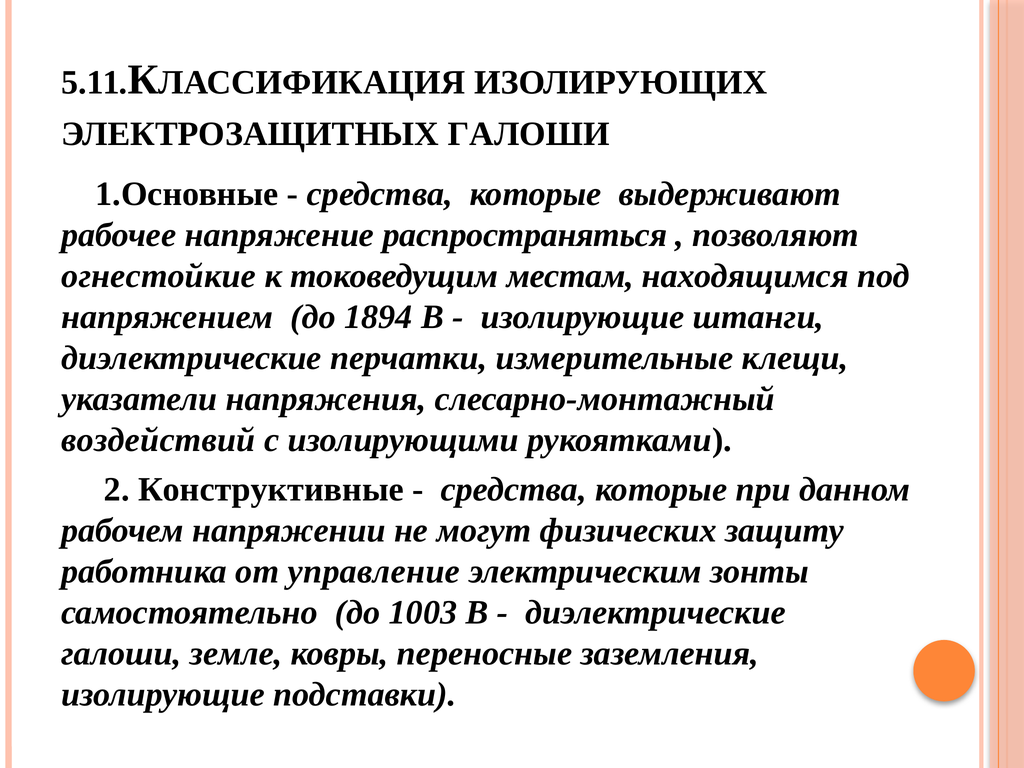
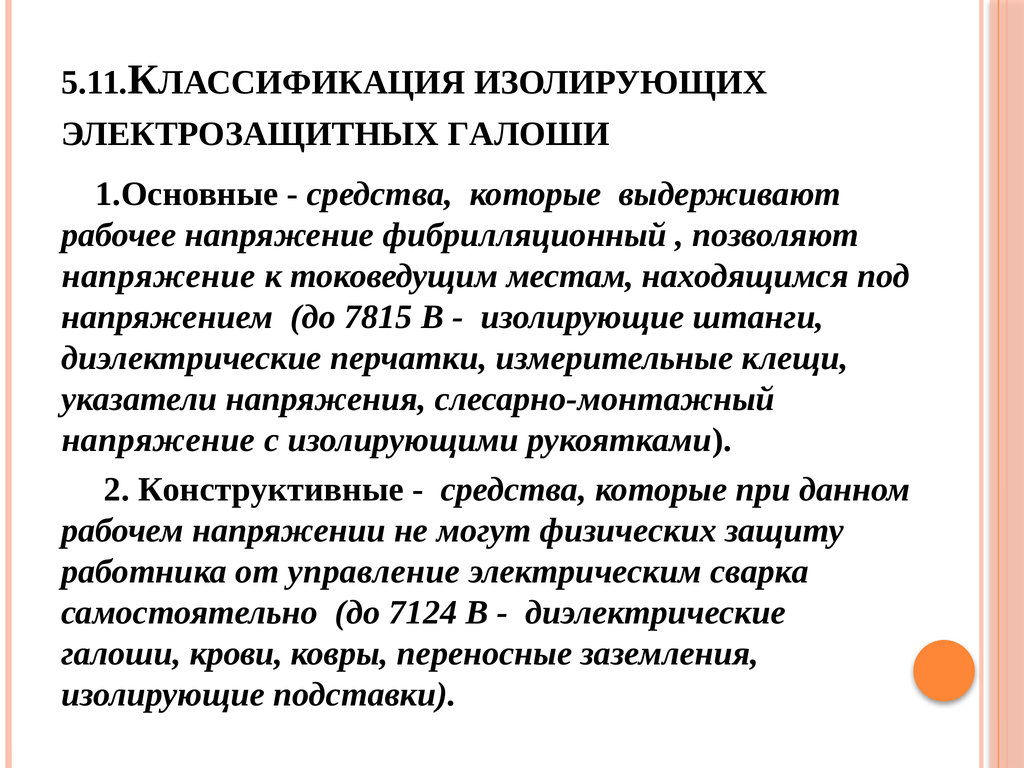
распространяться: распространяться -> фибрилляционный (525, 235)
огнестойкие: огнестойкие -> напряжение (158, 276)
1894: 1894 -> 7815 (378, 317)
воздействий: воздействий -> напряжение (158, 440)
зонты: зонты -> сварка (760, 571)
1003: 1003 -> 7124 (423, 612)
земле: земле -> крови (236, 653)
